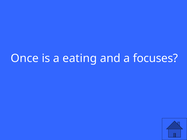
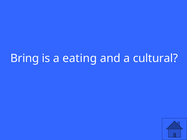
Once: Once -> Bring (25, 58)
focuses: focuses -> cultural (155, 58)
